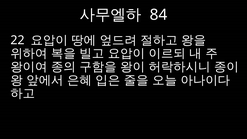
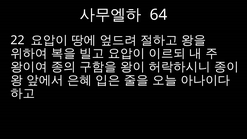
84: 84 -> 64 (159, 15)
